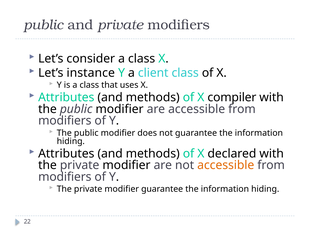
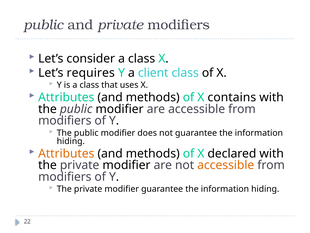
instance: instance -> requires (91, 73)
compiler: compiler -> contains (232, 97)
Attributes colour: black -> orange (66, 153)
